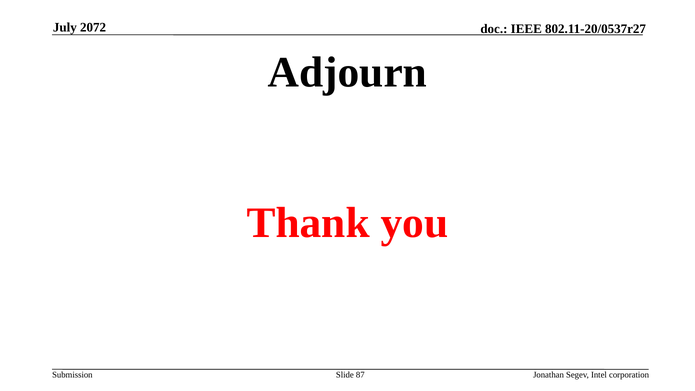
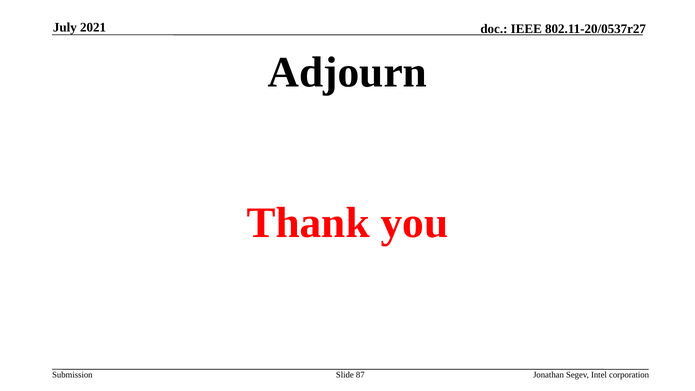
2072: 2072 -> 2021 (93, 28)
